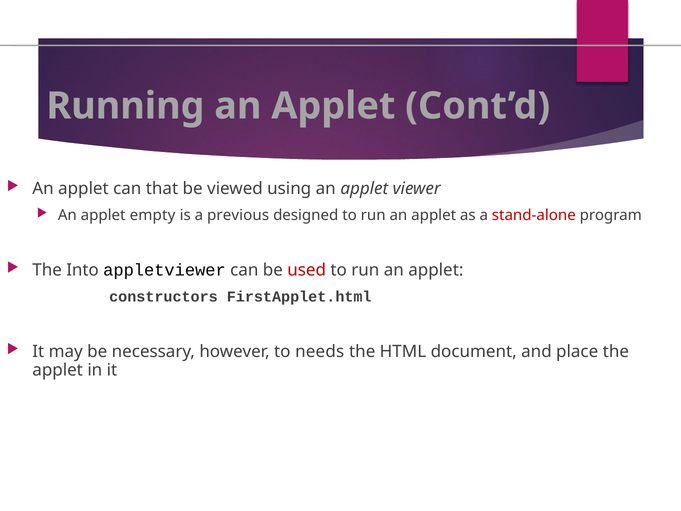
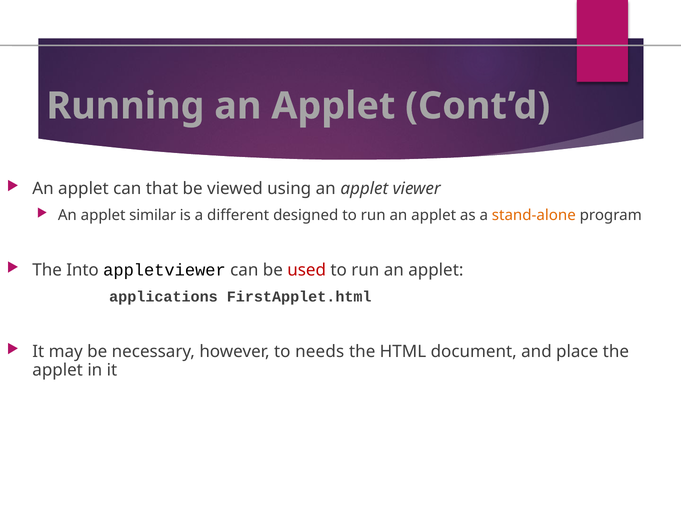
empty: empty -> similar (153, 215)
previous: previous -> different (238, 215)
stand-alone colour: red -> orange (534, 215)
constructors: constructors -> applications (163, 297)
